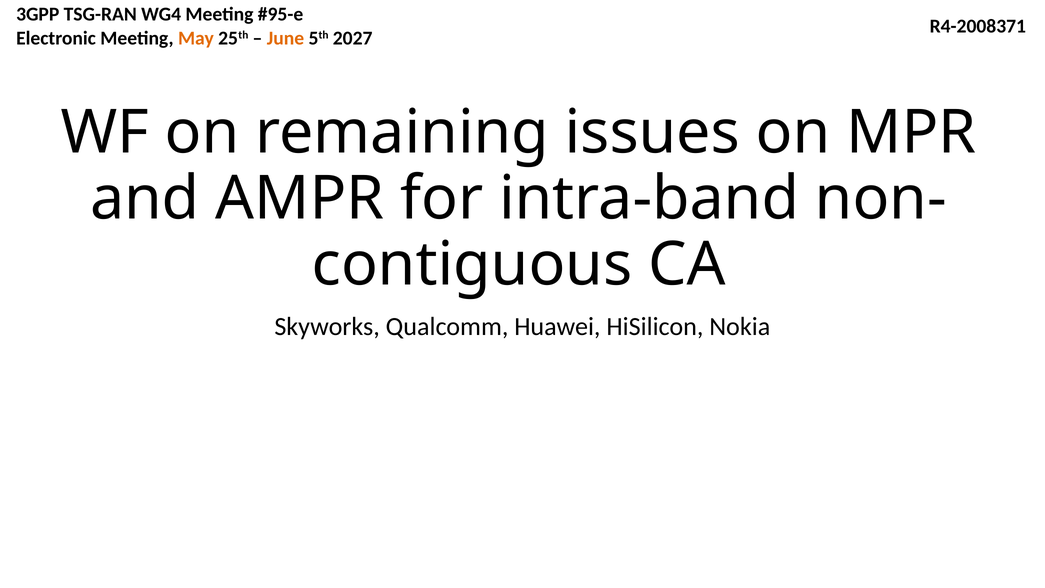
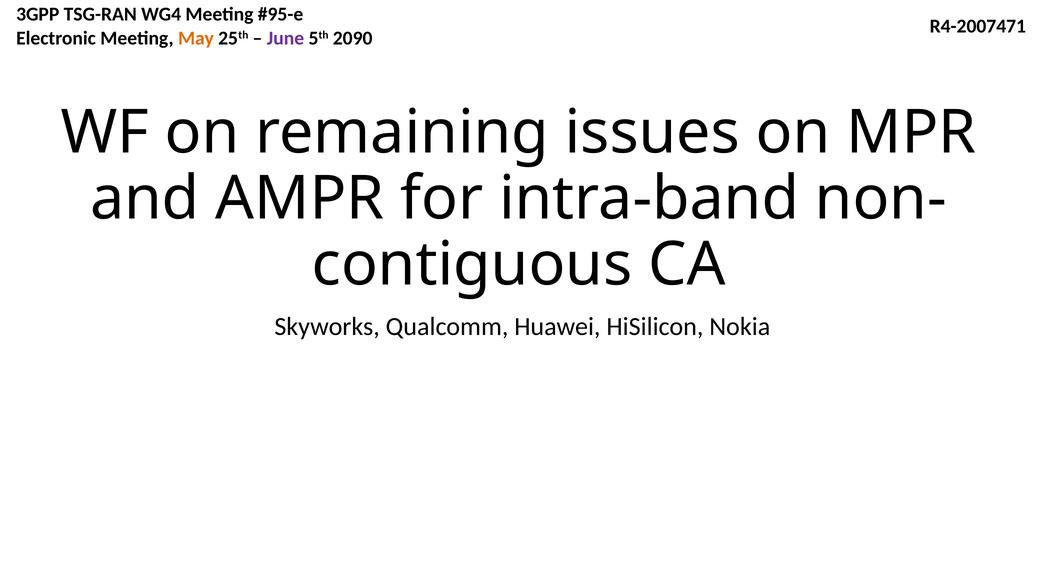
R4-2008371: R4-2008371 -> R4-2007471 (978, 26)
June colour: orange -> purple (285, 38)
2027: 2027 -> 2090 (353, 38)
